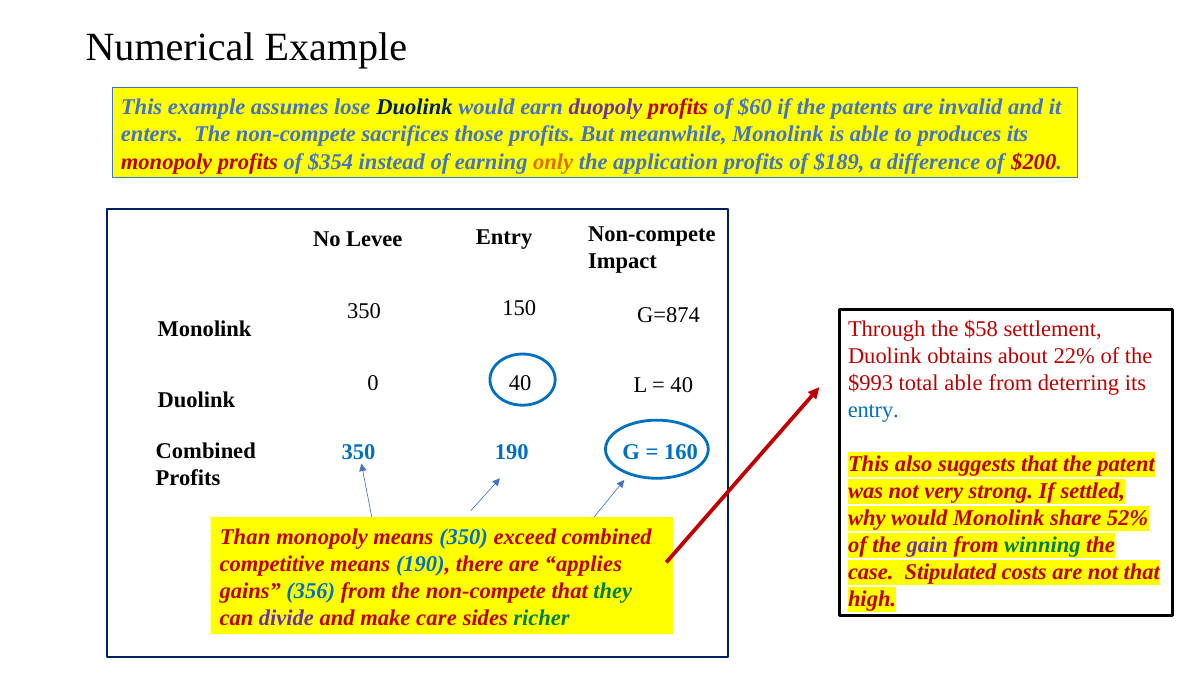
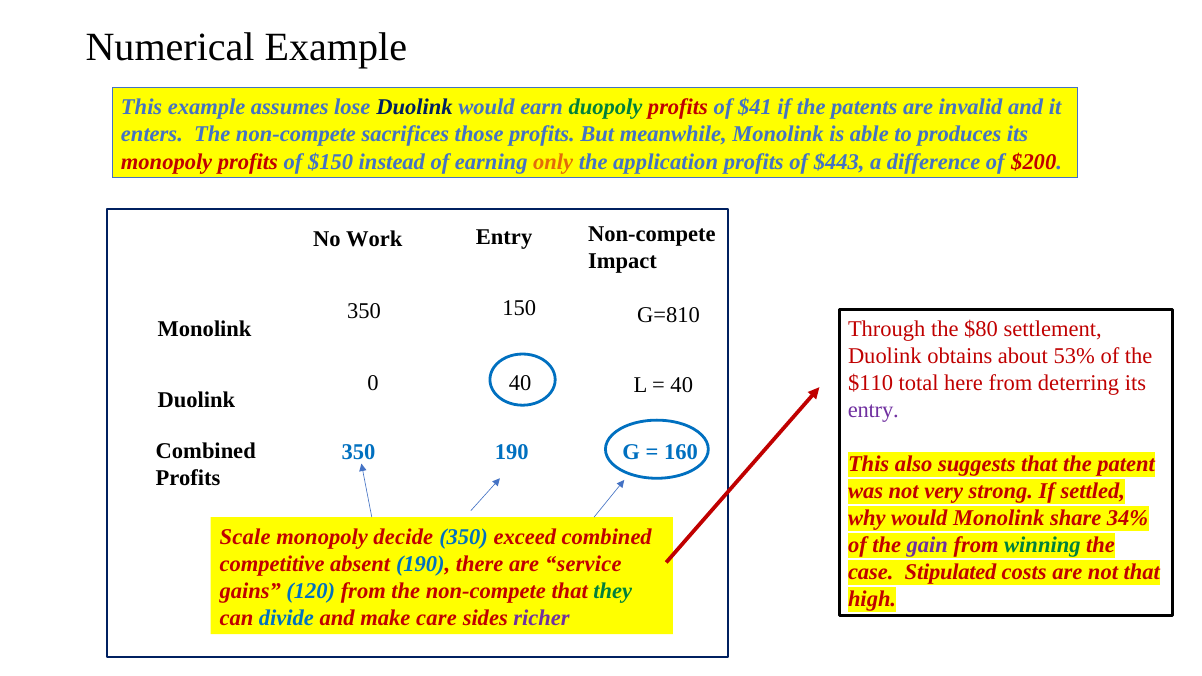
duopoly colour: purple -> green (606, 108)
$60: $60 -> $41 (755, 108)
$354: $354 -> $150 (331, 162)
$189: $189 -> $443 (839, 162)
Levee: Levee -> Work (374, 239)
G=874: G=874 -> G=810 (668, 315)
$58: $58 -> $80 (981, 329)
22%: 22% -> 53% (1074, 356)
$993: $993 -> $110 (871, 383)
total able: able -> here (964, 383)
entry colour: blue -> purple (873, 410)
52%: 52% -> 34% (1128, 519)
Than: Than -> Scale (245, 537)
monopoly means: means -> decide (403, 537)
competitive means: means -> absent (360, 564)
applies: applies -> service (583, 564)
356: 356 -> 120 (311, 591)
divide colour: purple -> blue (286, 618)
richer colour: green -> purple (542, 618)
